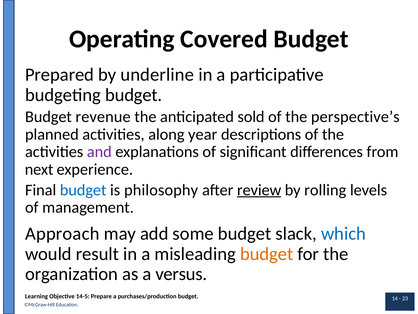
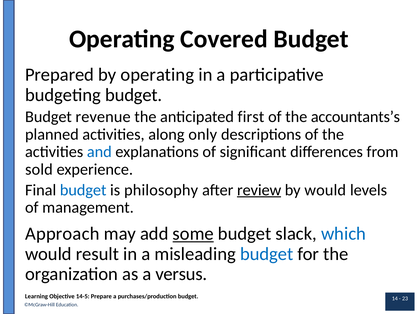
by underline: underline -> operating (157, 75)
sold: sold -> first (251, 117)
perspective’s: perspective’s -> accountants’s (355, 117)
year: year -> only (203, 134)
and colour: purple -> blue (99, 152)
next: next -> sold (39, 169)
by rolling: rolling -> would (325, 190)
some underline: none -> present (193, 233)
budget colour: orange -> blue (267, 254)
